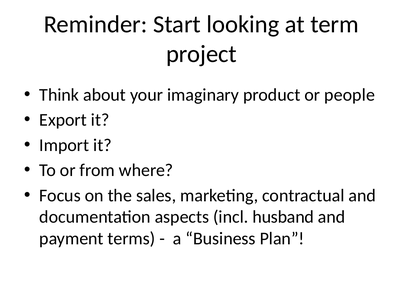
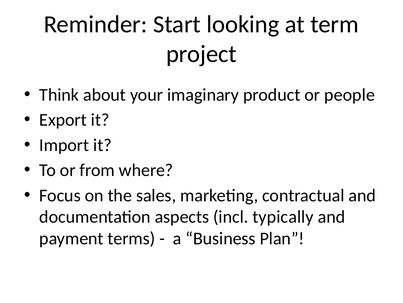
husband: husband -> typically (283, 216)
